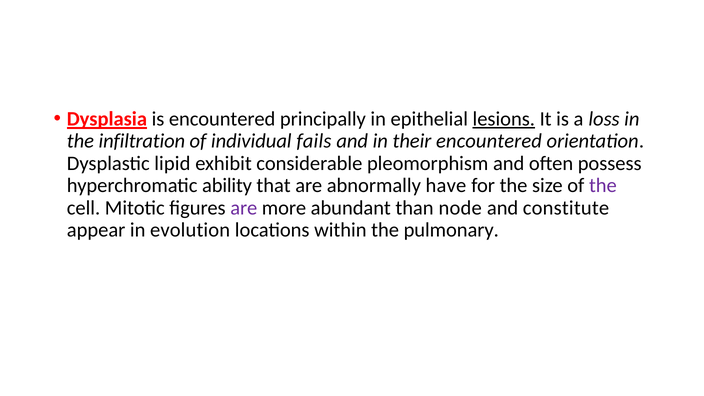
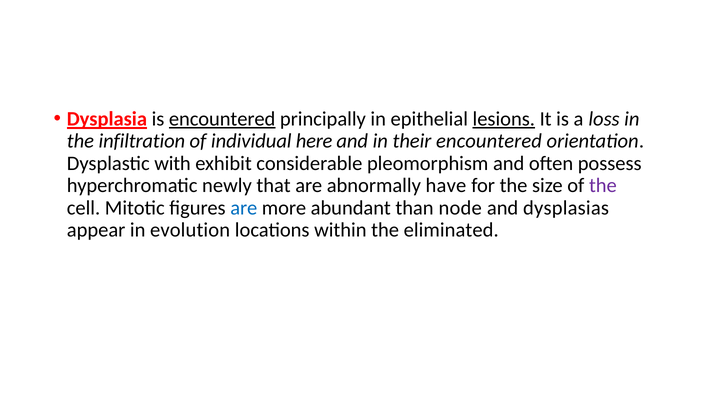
encountered underline: none -> present (222, 119)
fails: fails -> here (314, 141)
lipid: lipid -> with (173, 163)
ability: ability -> newly (227, 186)
are colour: purple -> blue (244, 208)
constitute: constitute -> dysplasias (566, 208)
pulmonary: pulmonary -> eliminated (451, 230)
